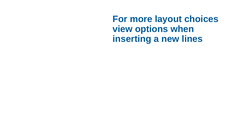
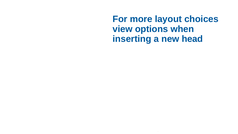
lines: lines -> head (192, 39)
